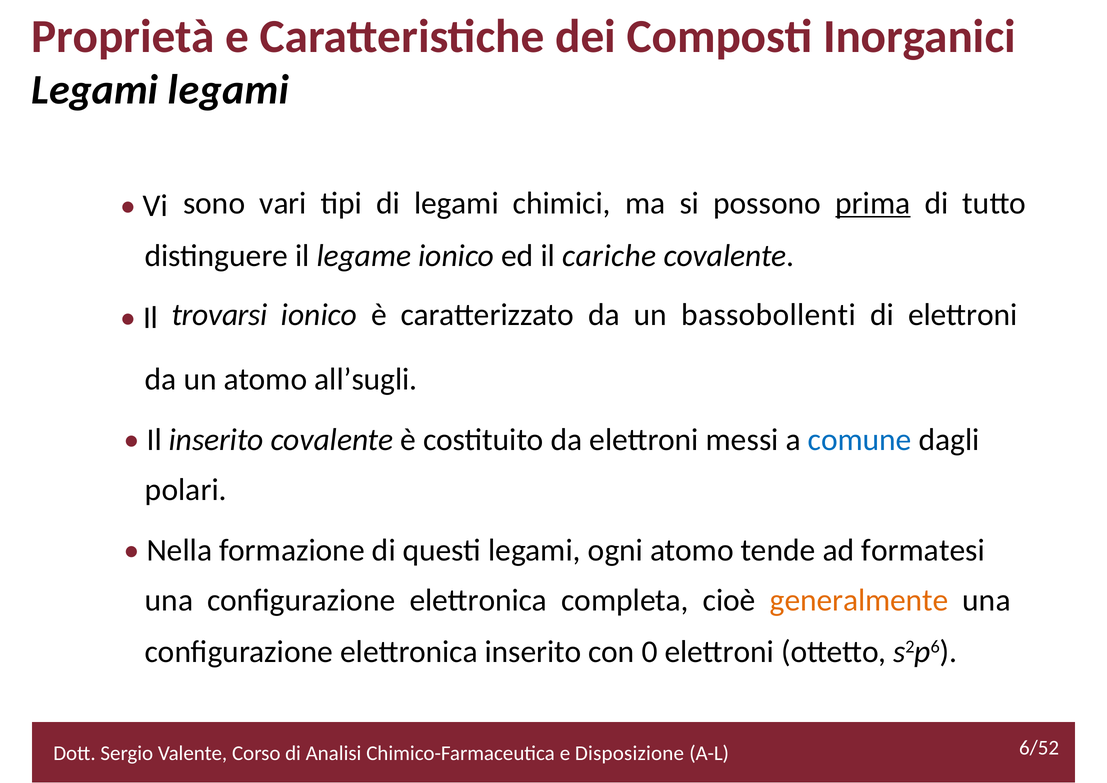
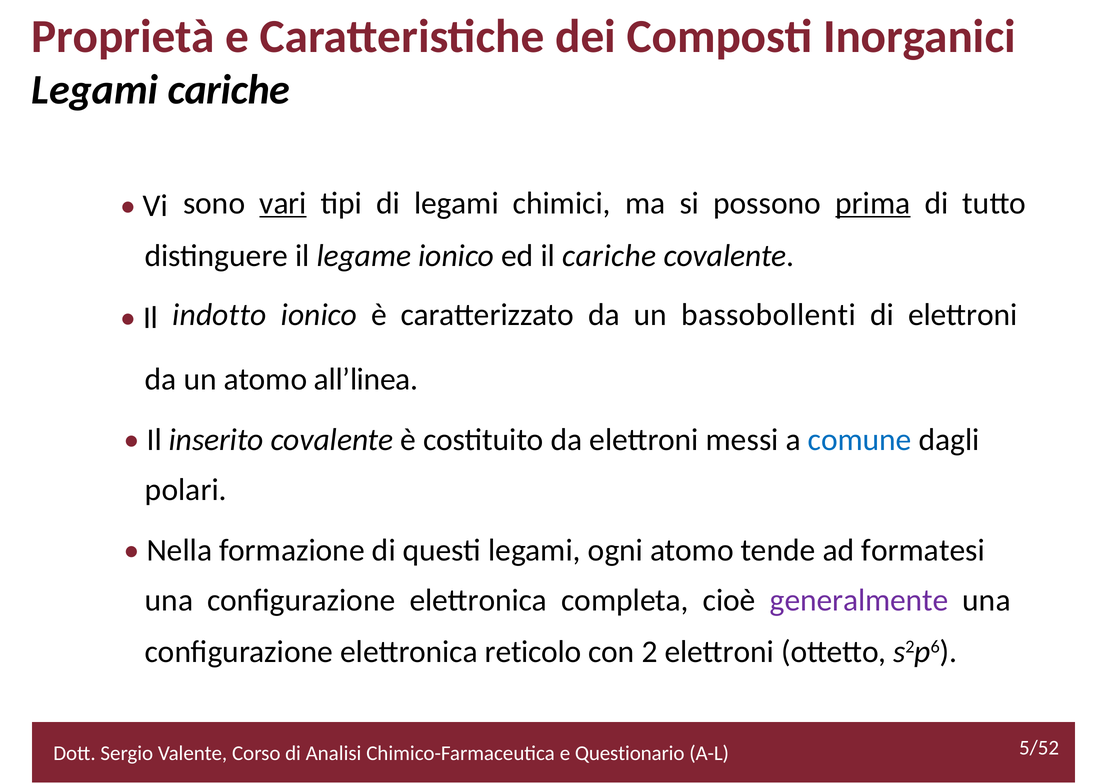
Legami legami: legami -> cariche (229, 90)
vari underline: none -> present (283, 203)
trovarsi: trovarsi -> indotto (219, 315)
all’sugli: all’sugli -> all’linea (366, 379)
generalmente colour: orange -> purple (859, 600)
elettronica inserito: inserito -> reticolo (533, 651)
0: 0 -> 2 (650, 651)
6/52: 6/52 -> 5/52 (1039, 747)
Disposizione: Disposizione -> Questionario (630, 753)
